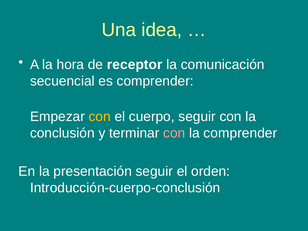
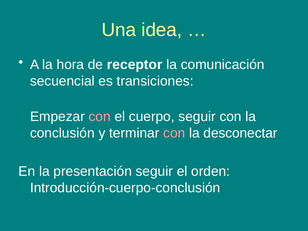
es comprender: comprender -> transiciones (155, 81)
con colour: yellow -> pink (100, 117)
la comprender: comprender -> desconectar (240, 133)
